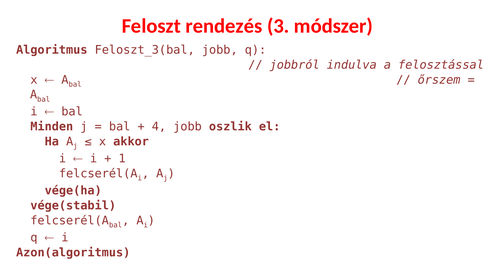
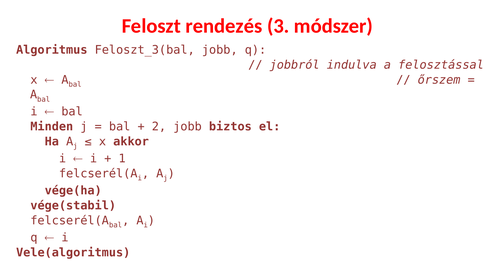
4: 4 -> 2 (159, 127)
oszlik: oszlik -> biztos (230, 127)
Azon(algoritmus: Azon(algoritmus -> Vele(algoritmus (73, 253)
